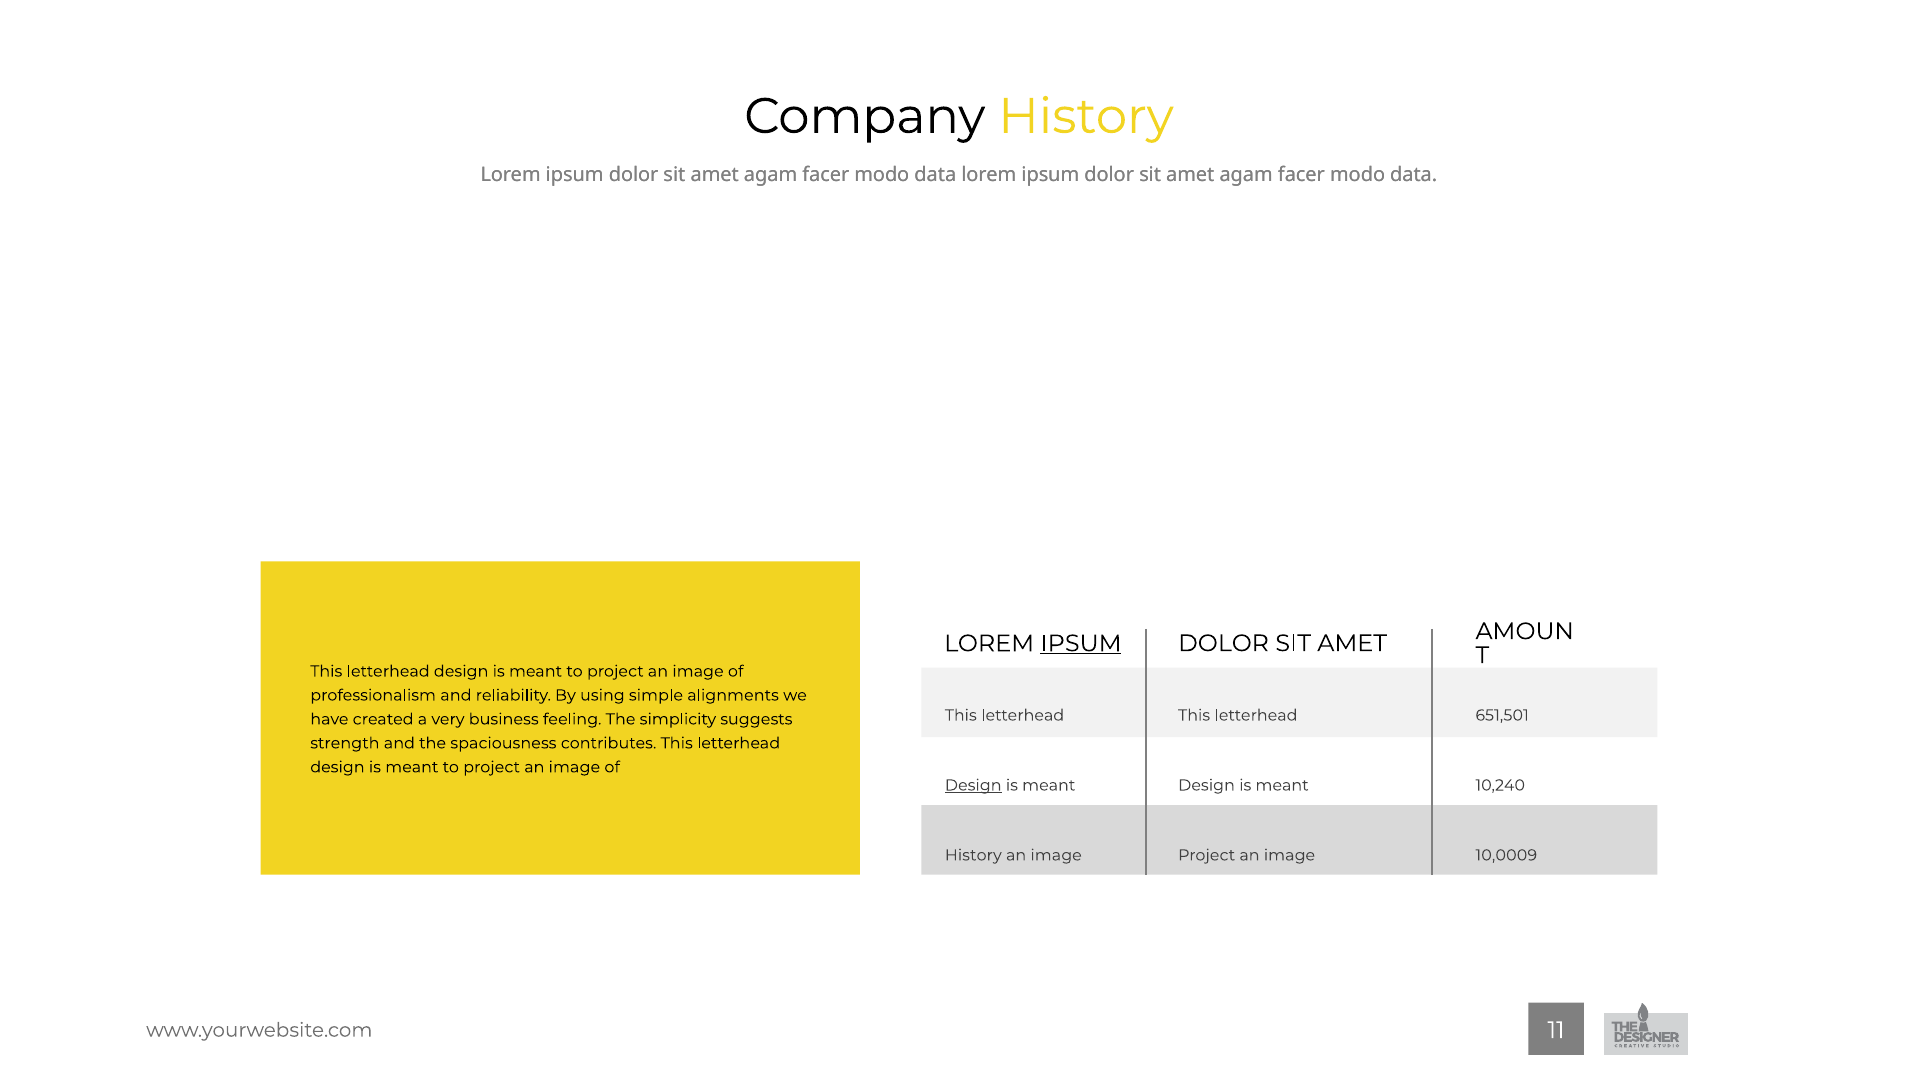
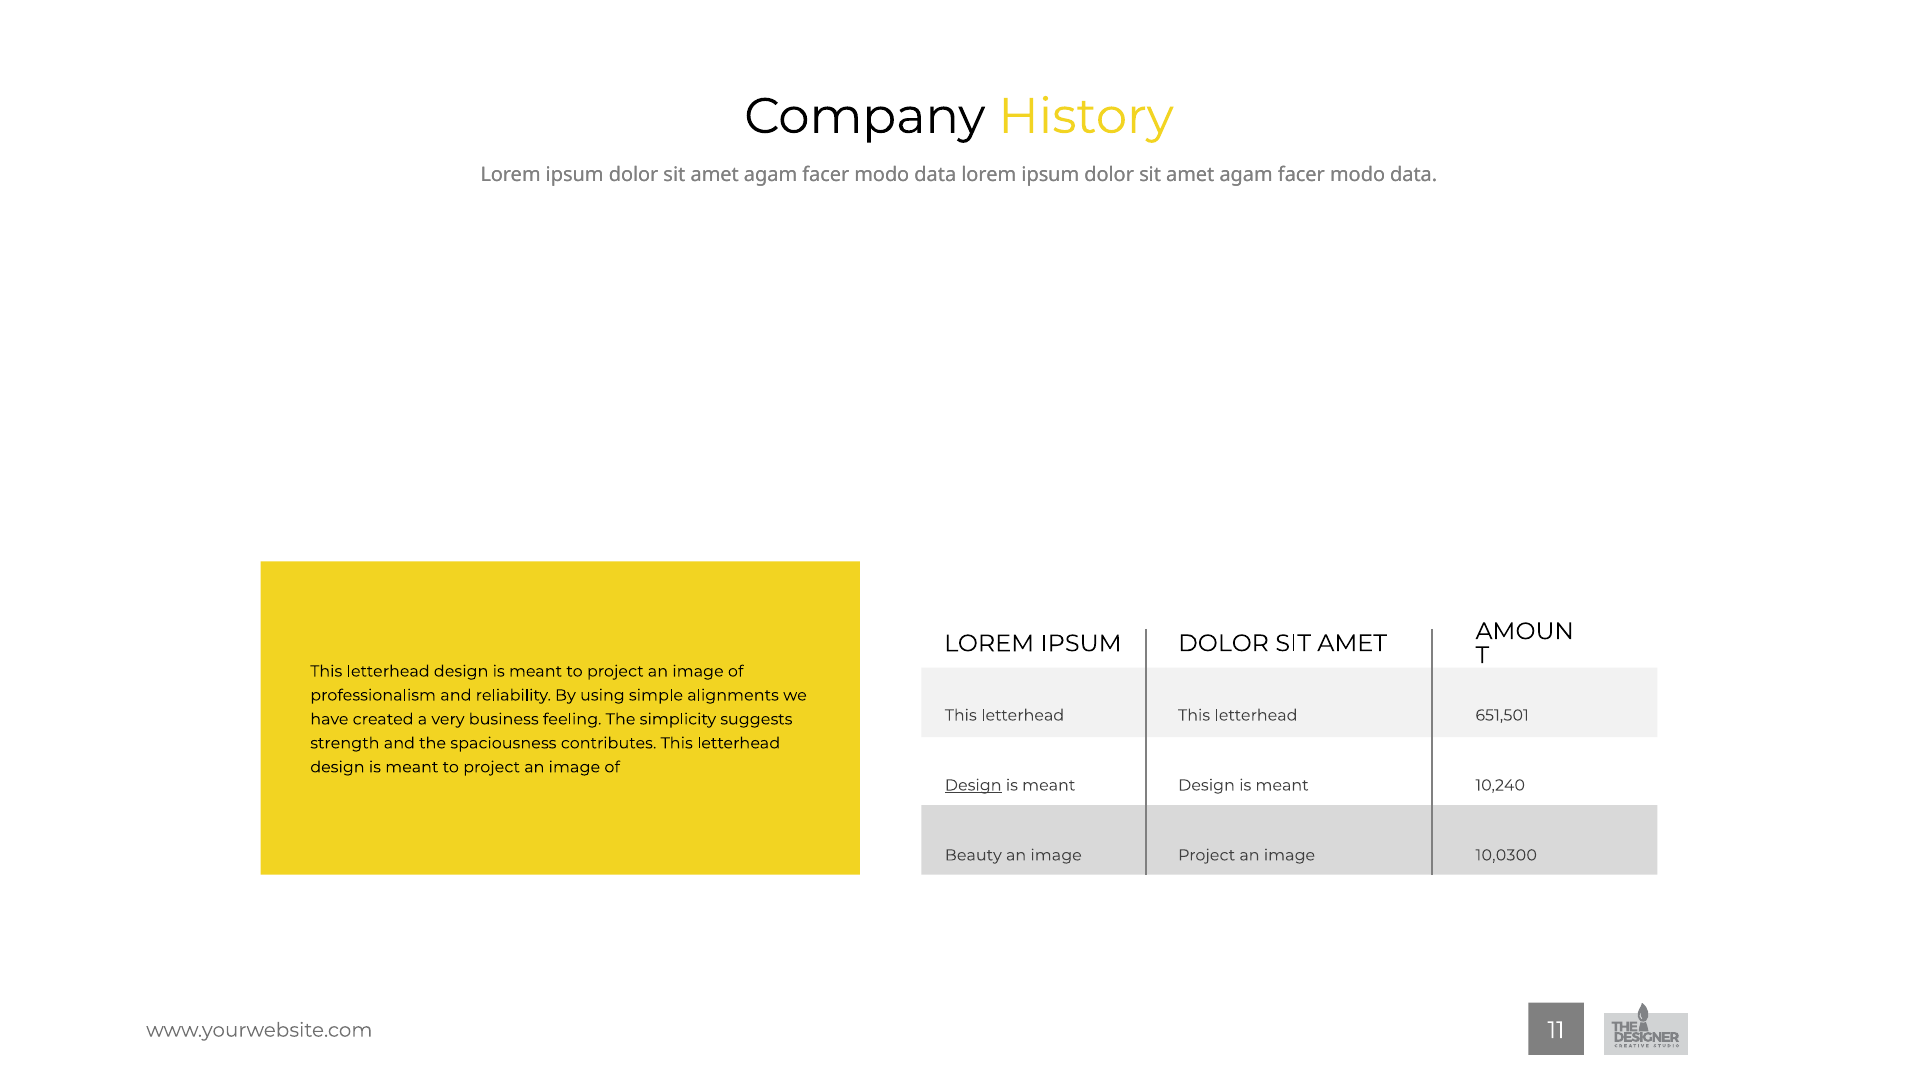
IPSUM underline: present -> none (1081, 643)
History: History -> Beauty (973, 855)
10,0009: 10,0009 -> 10,0300 (1506, 855)
